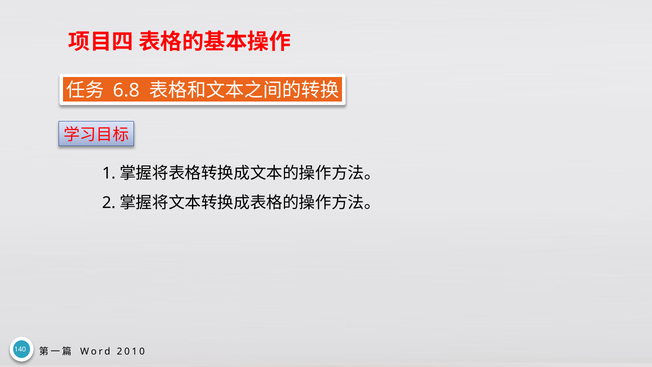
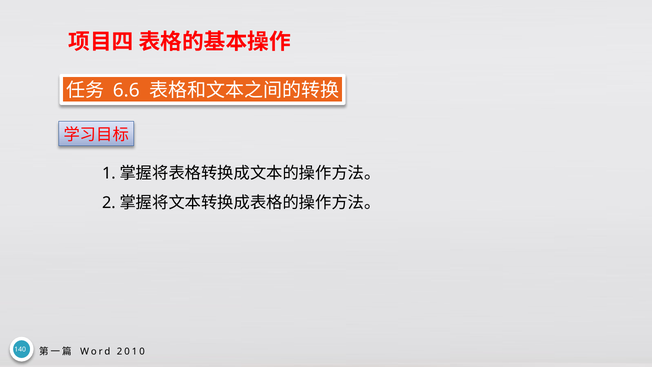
6.8: 6.8 -> 6.6 (126, 91)
